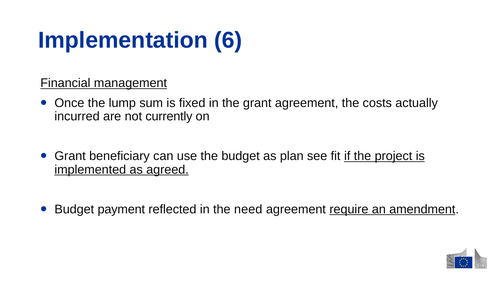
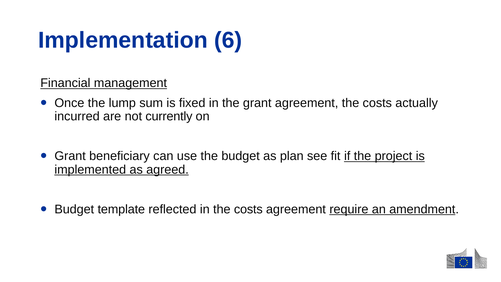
payment: payment -> template (121, 209)
in the need: need -> costs (248, 209)
